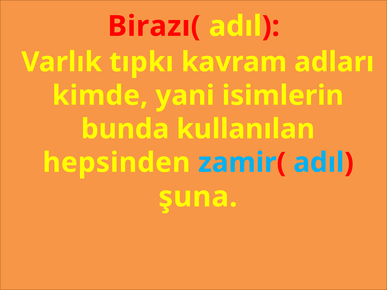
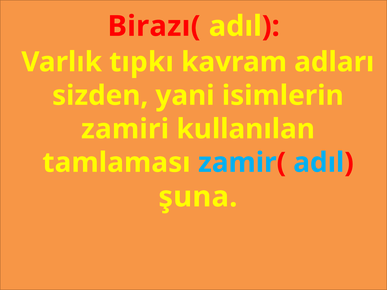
kimde: kimde -> sizden (100, 96)
bunda: bunda -> zamiri (125, 129)
hepsinden: hepsinden -> tamlaması (117, 163)
